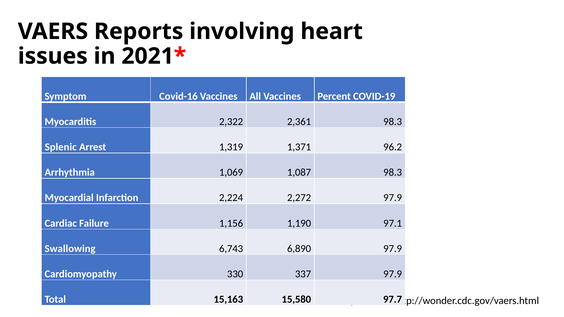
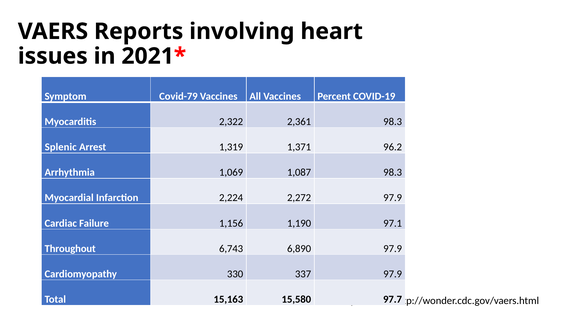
Covid-16: Covid-16 -> Covid-79 (178, 96)
Swallowing: Swallowing -> Throughout (70, 249)
